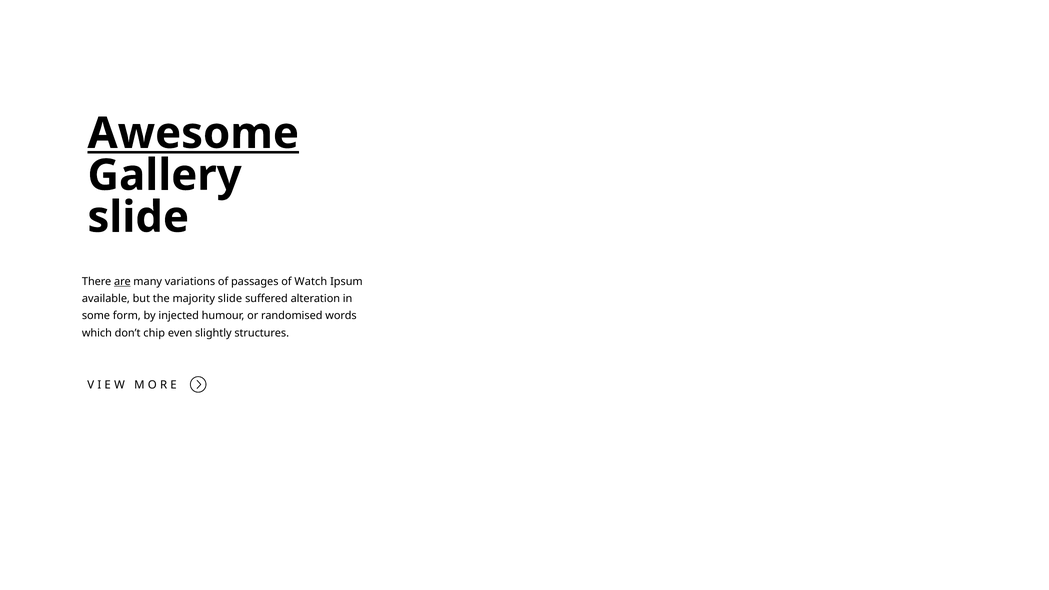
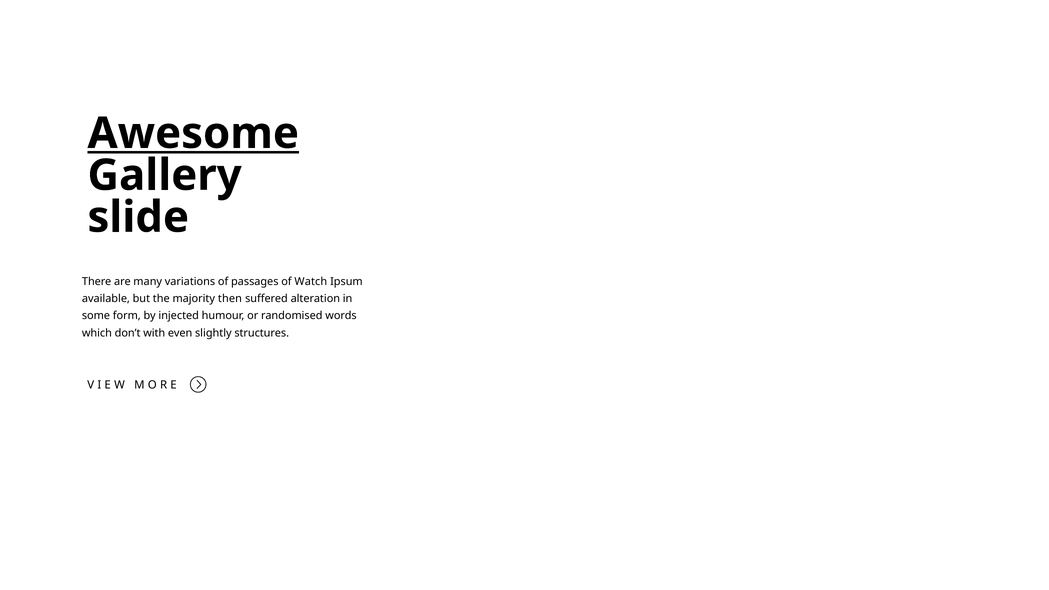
are underline: present -> none (122, 282)
majority slide: slide -> then (230, 299)
chip: chip -> with (154, 333)
